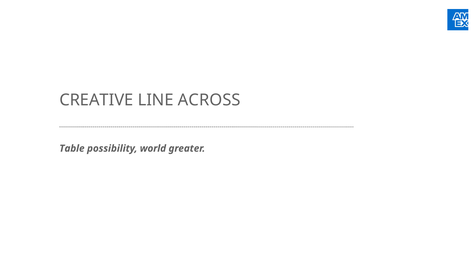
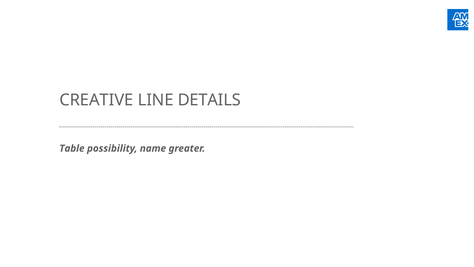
ACROSS: ACROSS -> DETAILS (209, 100)
world: world -> name (153, 148)
